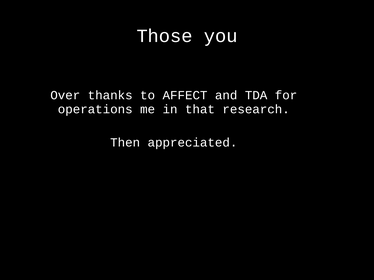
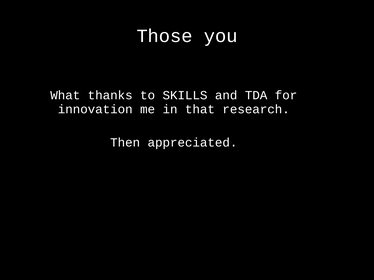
Over: Over -> What (65, 95)
AFFECT: AFFECT -> SKILLS (185, 95)
operations: operations -> innovation (95, 110)
